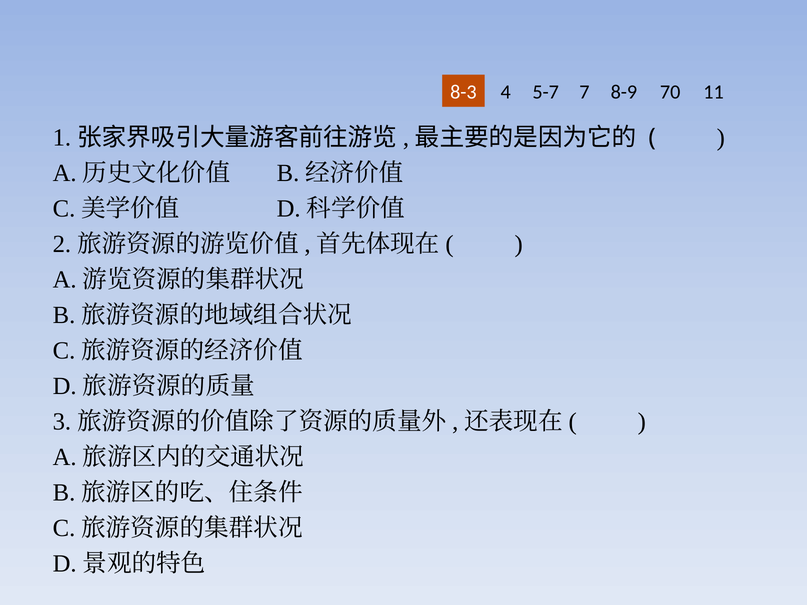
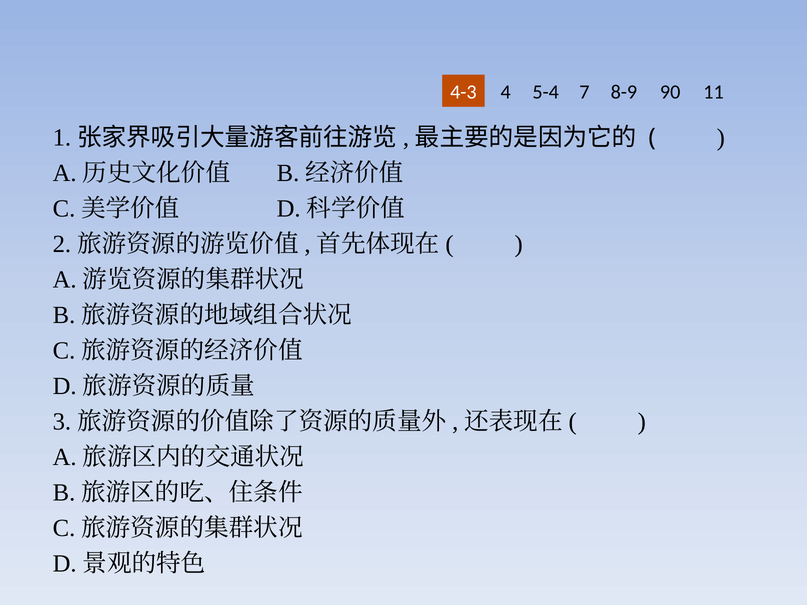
8-3: 8-3 -> 4-3 (463, 92)
5-7: 5-7 -> 5-4 (546, 92)
70: 70 -> 90 (670, 92)
